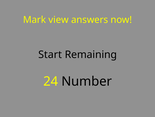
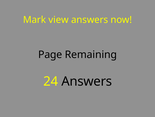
Start: Start -> Page (50, 54)
24 Number: Number -> Answers (87, 81)
